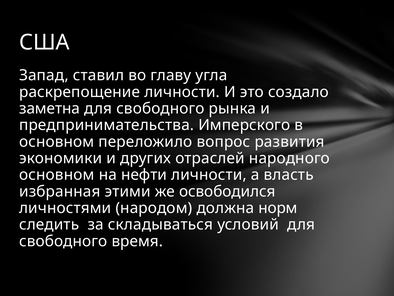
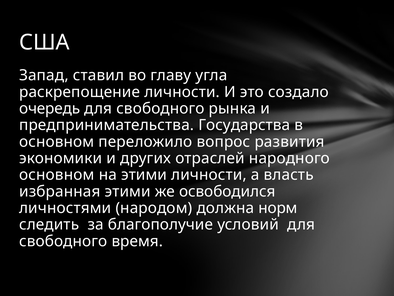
заметна: заметна -> очередь (50, 108)
Имперского: Имперского -> Государства (244, 125)
на нефти: нефти -> этими (144, 175)
складываться: складываться -> благополучие (160, 224)
